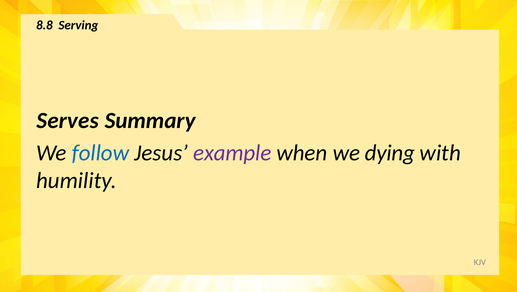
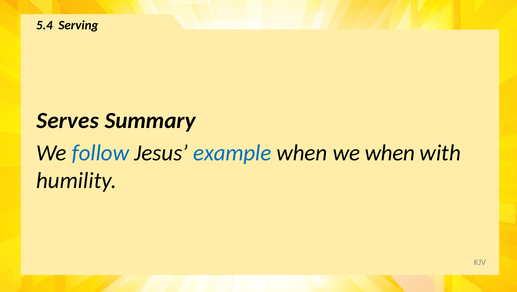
8.8: 8.8 -> 5.4 (44, 25)
example colour: purple -> blue (232, 153)
we dying: dying -> when (390, 153)
